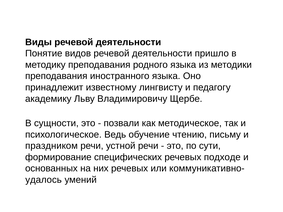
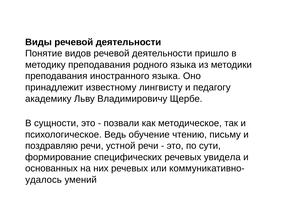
праздником: праздником -> поздравляю (52, 146)
подходе: подходе -> увидела (222, 157)
